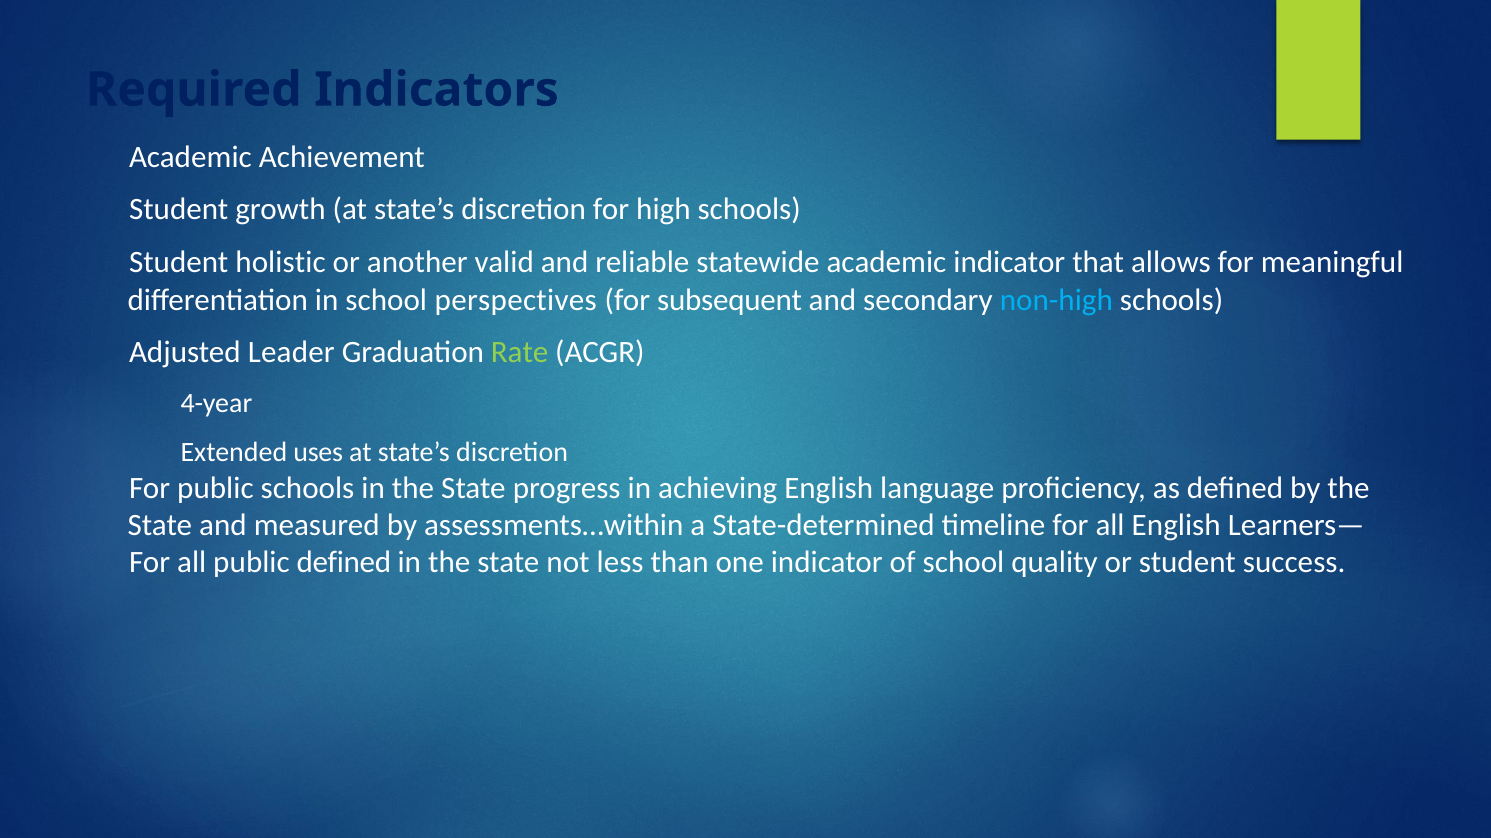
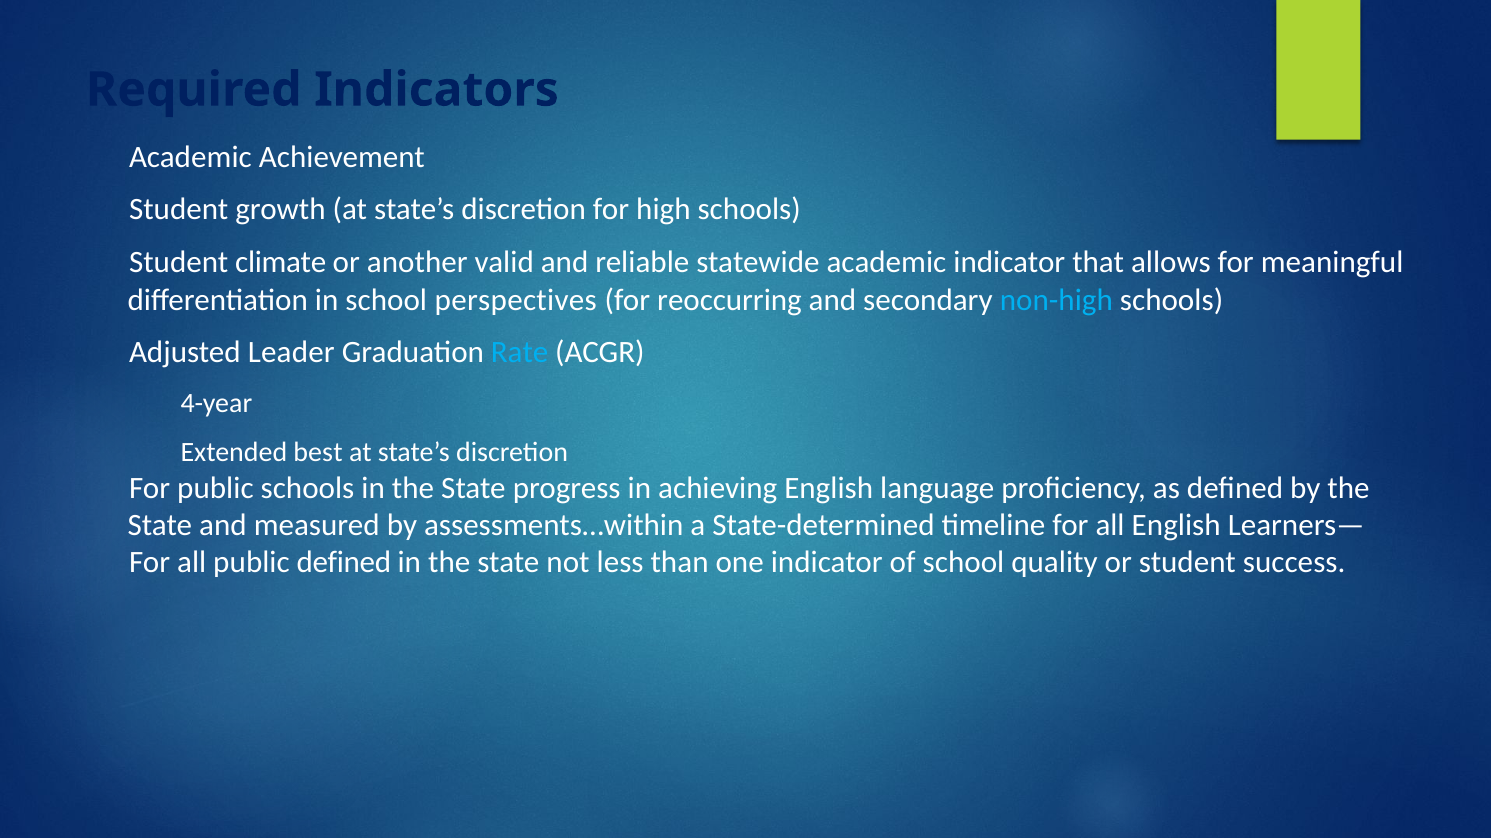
holistic: holistic -> climate (281, 263)
subsequent: subsequent -> reoccurring (729, 300)
Rate colour: light green -> light blue (520, 353)
uses: uses -> best (318, 453)
